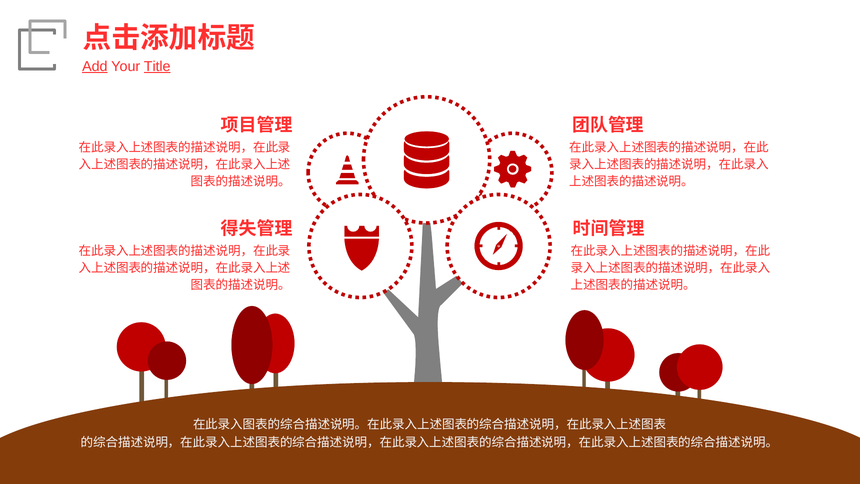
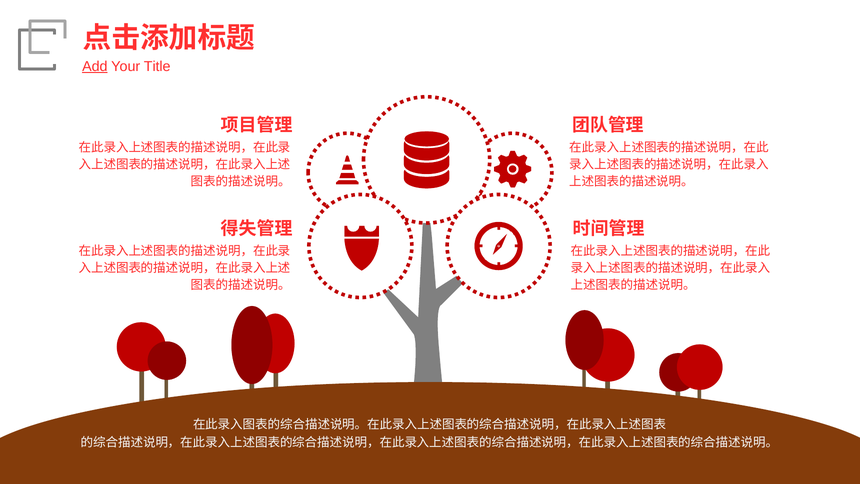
Title underline: present -> none (157, 66)
